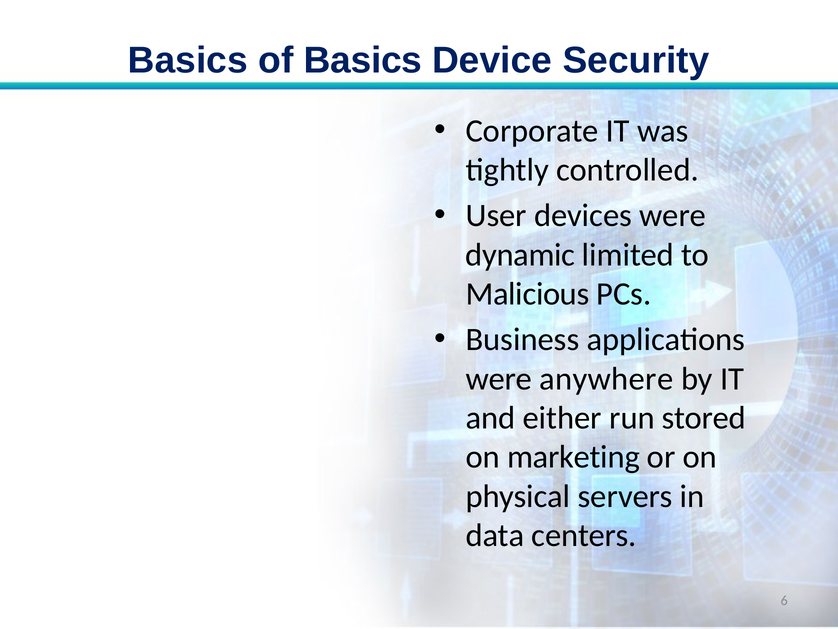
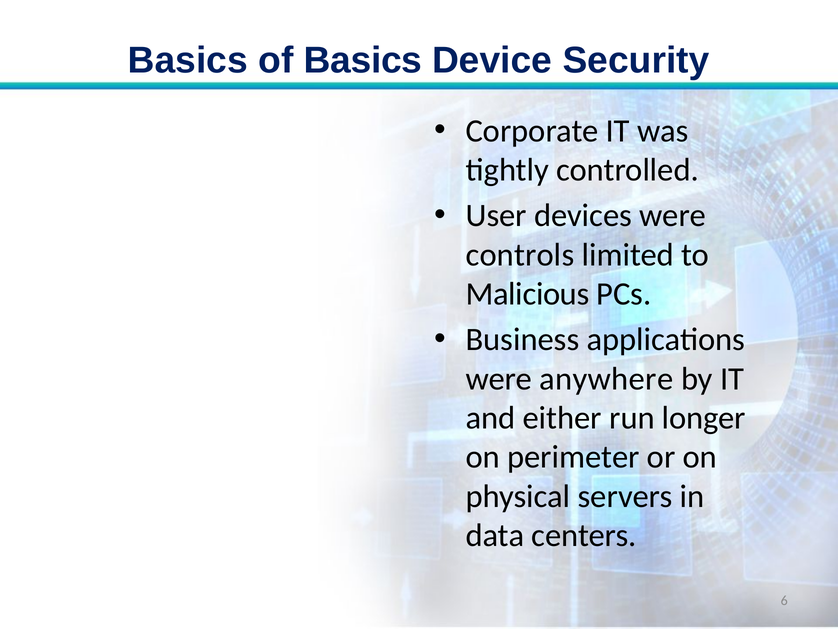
dynamic: dynamic -> controls (520, 255)
stored: stored -> longer (704, 418)
marketing: marketing -> perimeter (573, 457)
